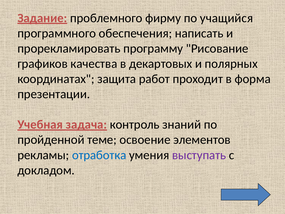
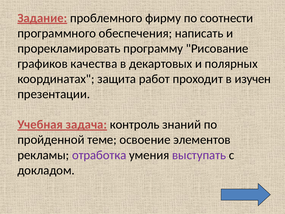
учащийся: учащийся -> соотнести (227, 18)
форма: форма -> изучен (253, 79)
отработка colour: blue -> purple (99, 155)
